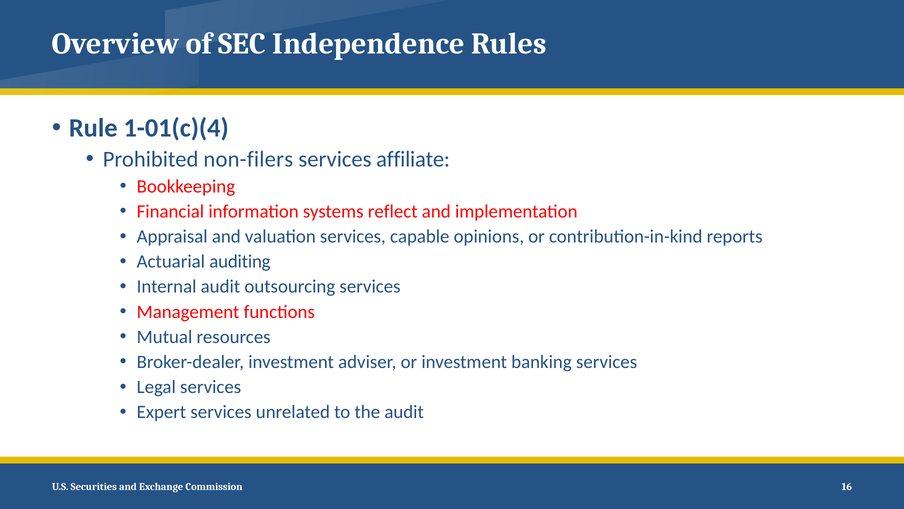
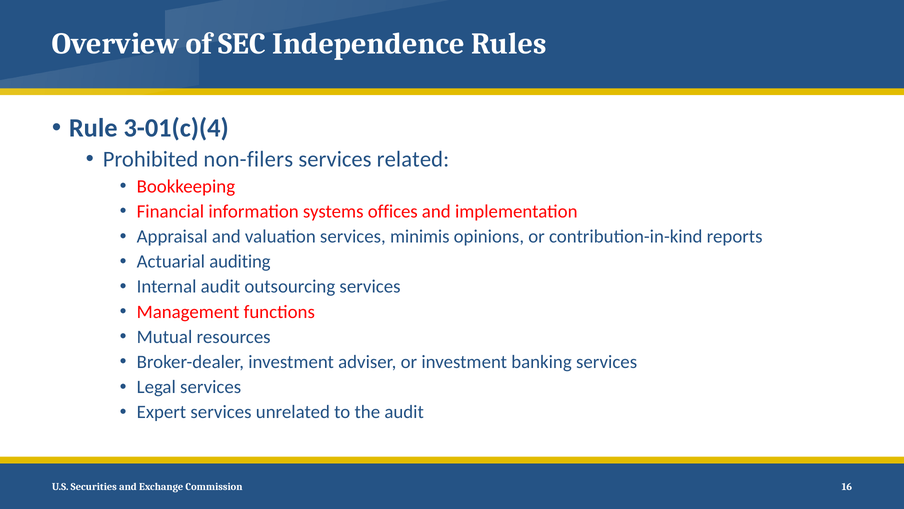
1-01(c)(4: 1-01(c)(4 -> 3-01(c)(4 (176, 128)
affiliate: affiliate -> related (413, 159)
reflect: reflect -> offices (393, 211)
capable: capable -> minimis (420, 236)
